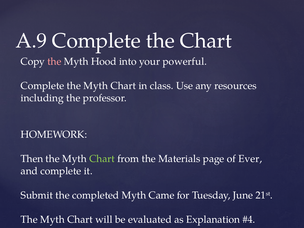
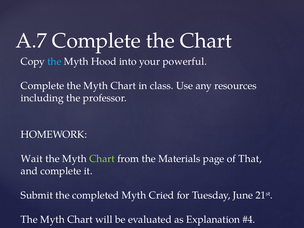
A.9: A.9 -> A.7 (31, 41)
the colour: pink -> light blue (54, 61)
Then: Then -> Wait (32, 159)
Ever: Ever -> That (250, 159)
Came: Came -> Cried (161, 195)
